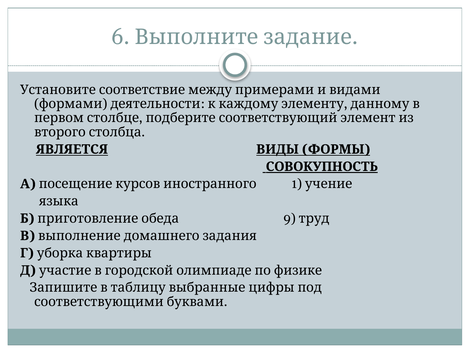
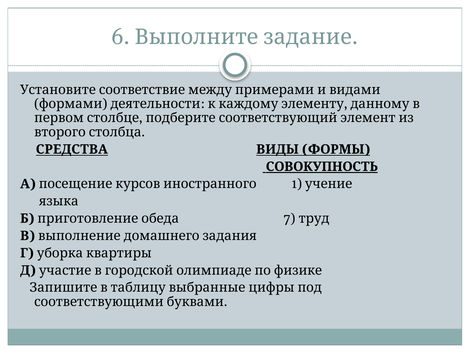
ЯВЛЯЕТСЯ: ЯВЛЯЕТСЯ -> СРЕДСТВА (72, 149)
9: 9 -> 7 (289, 218)
